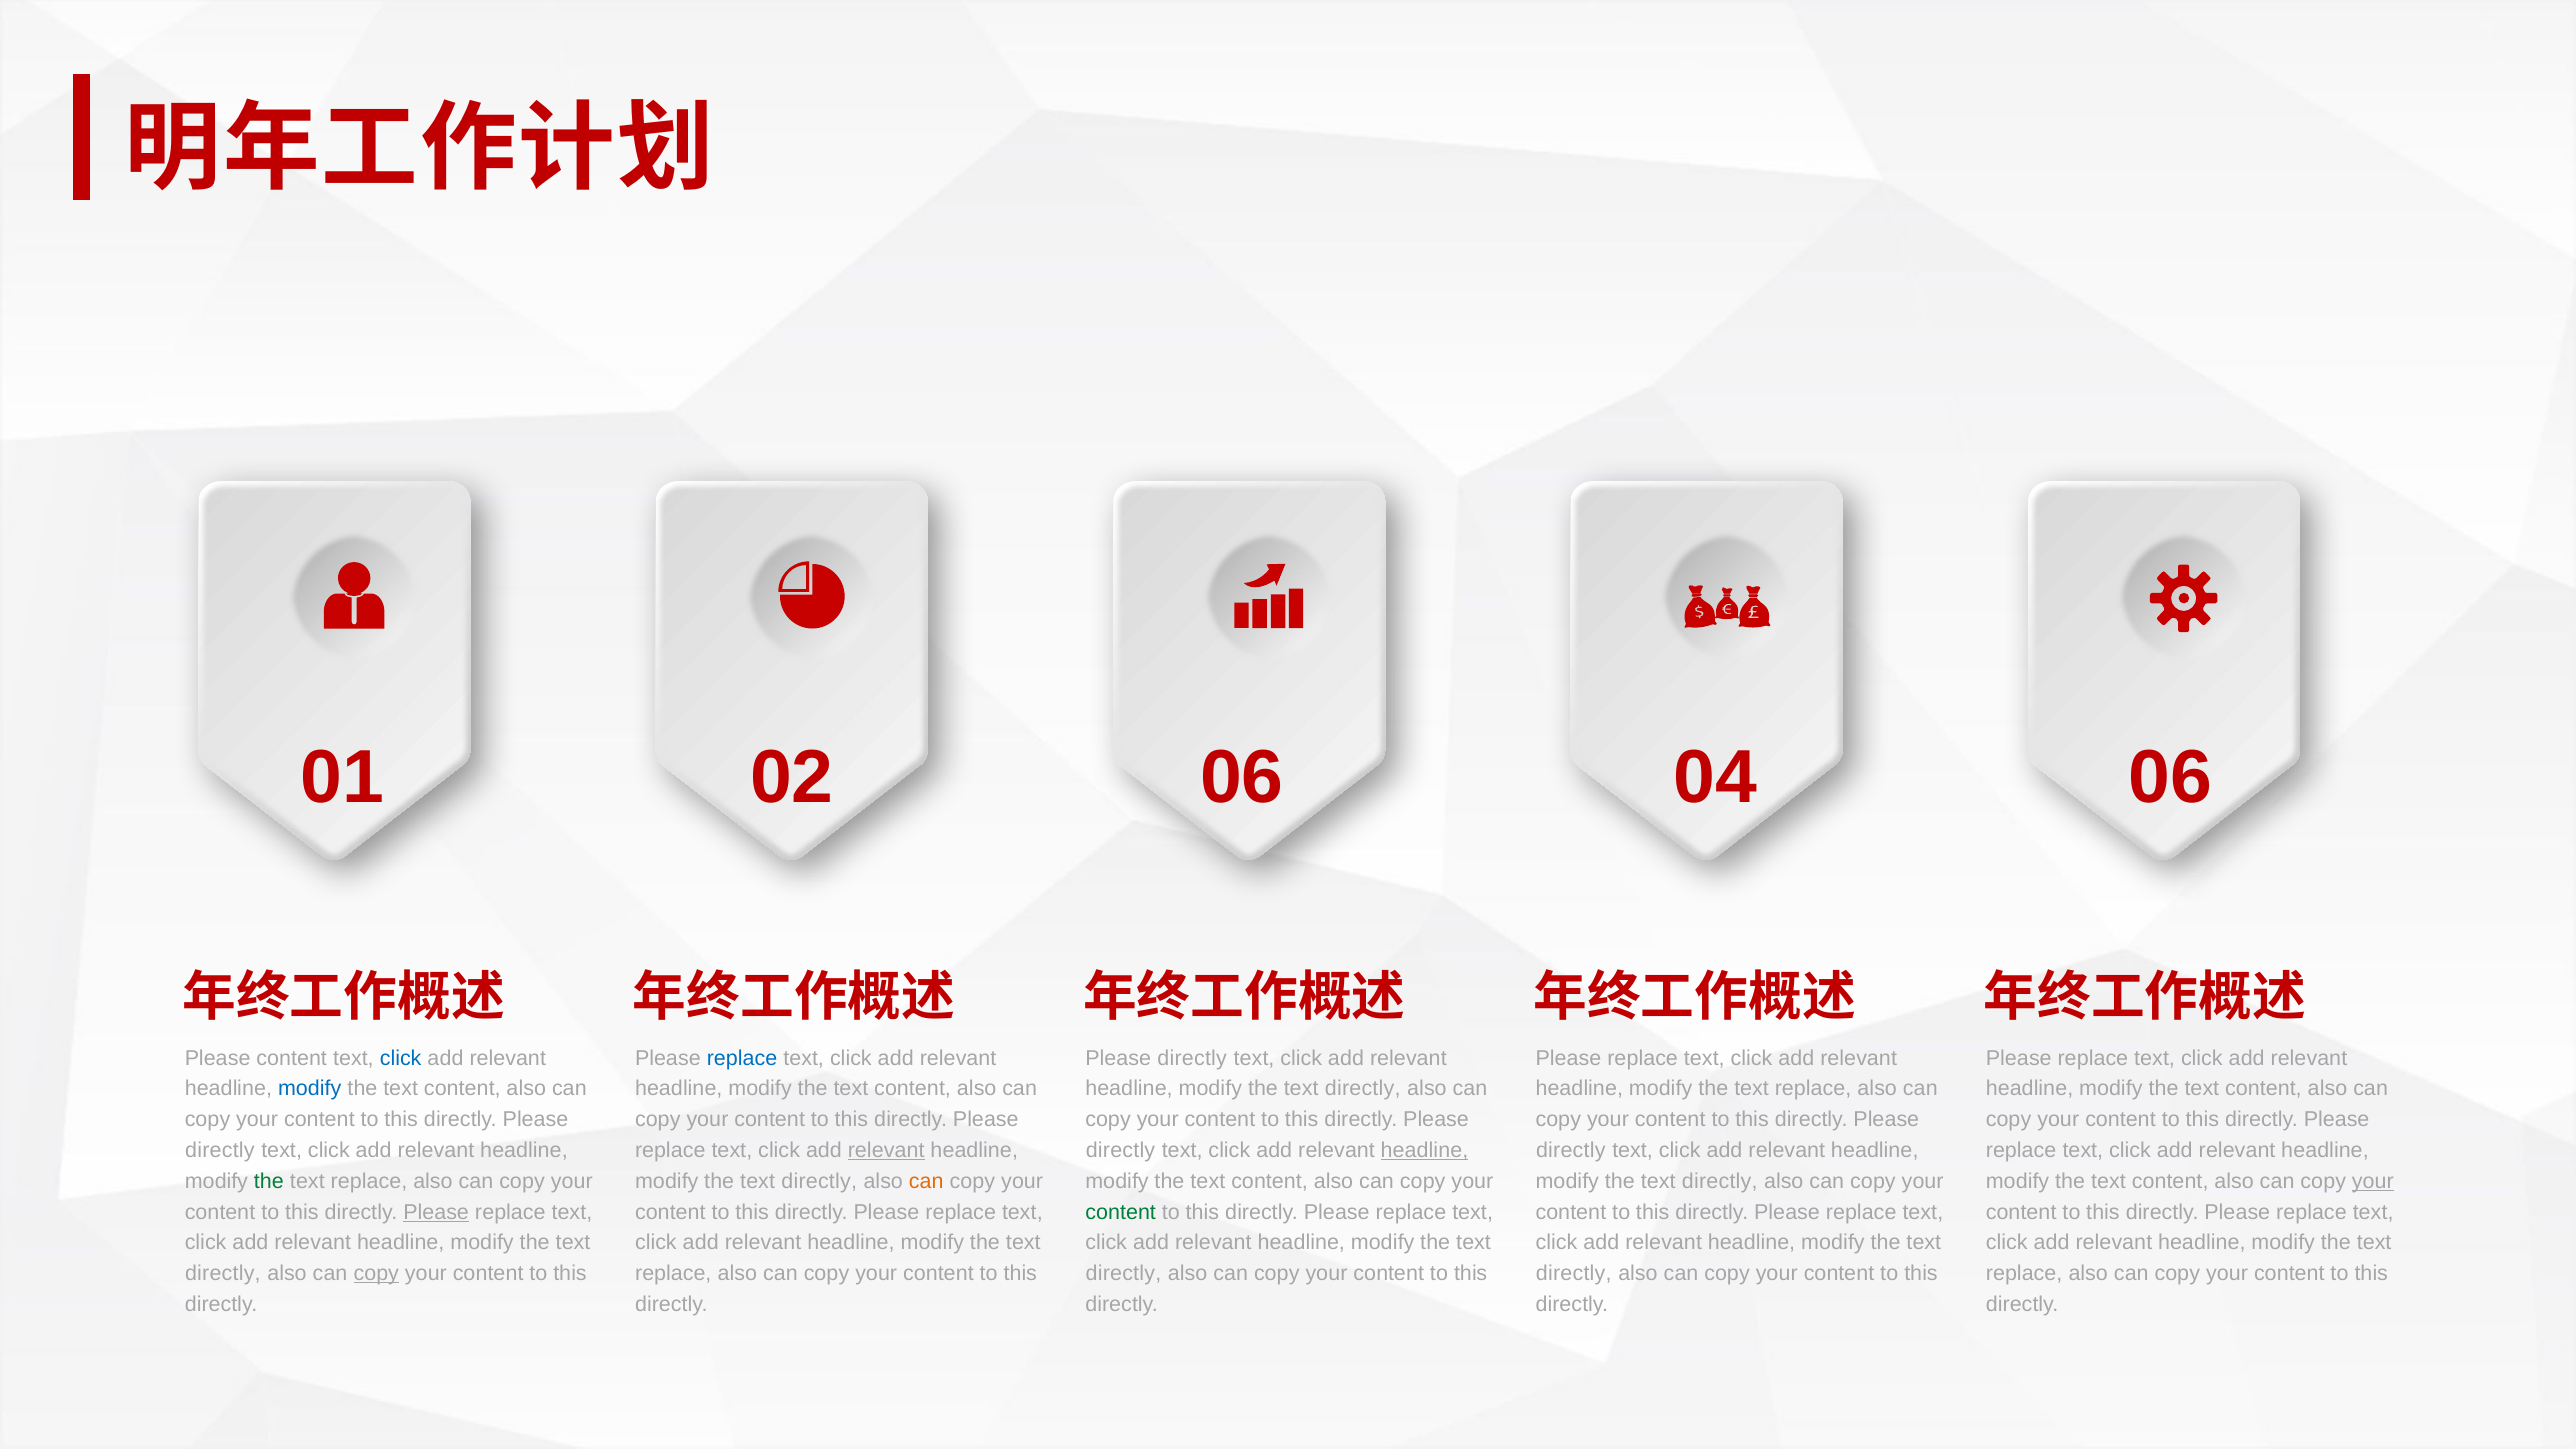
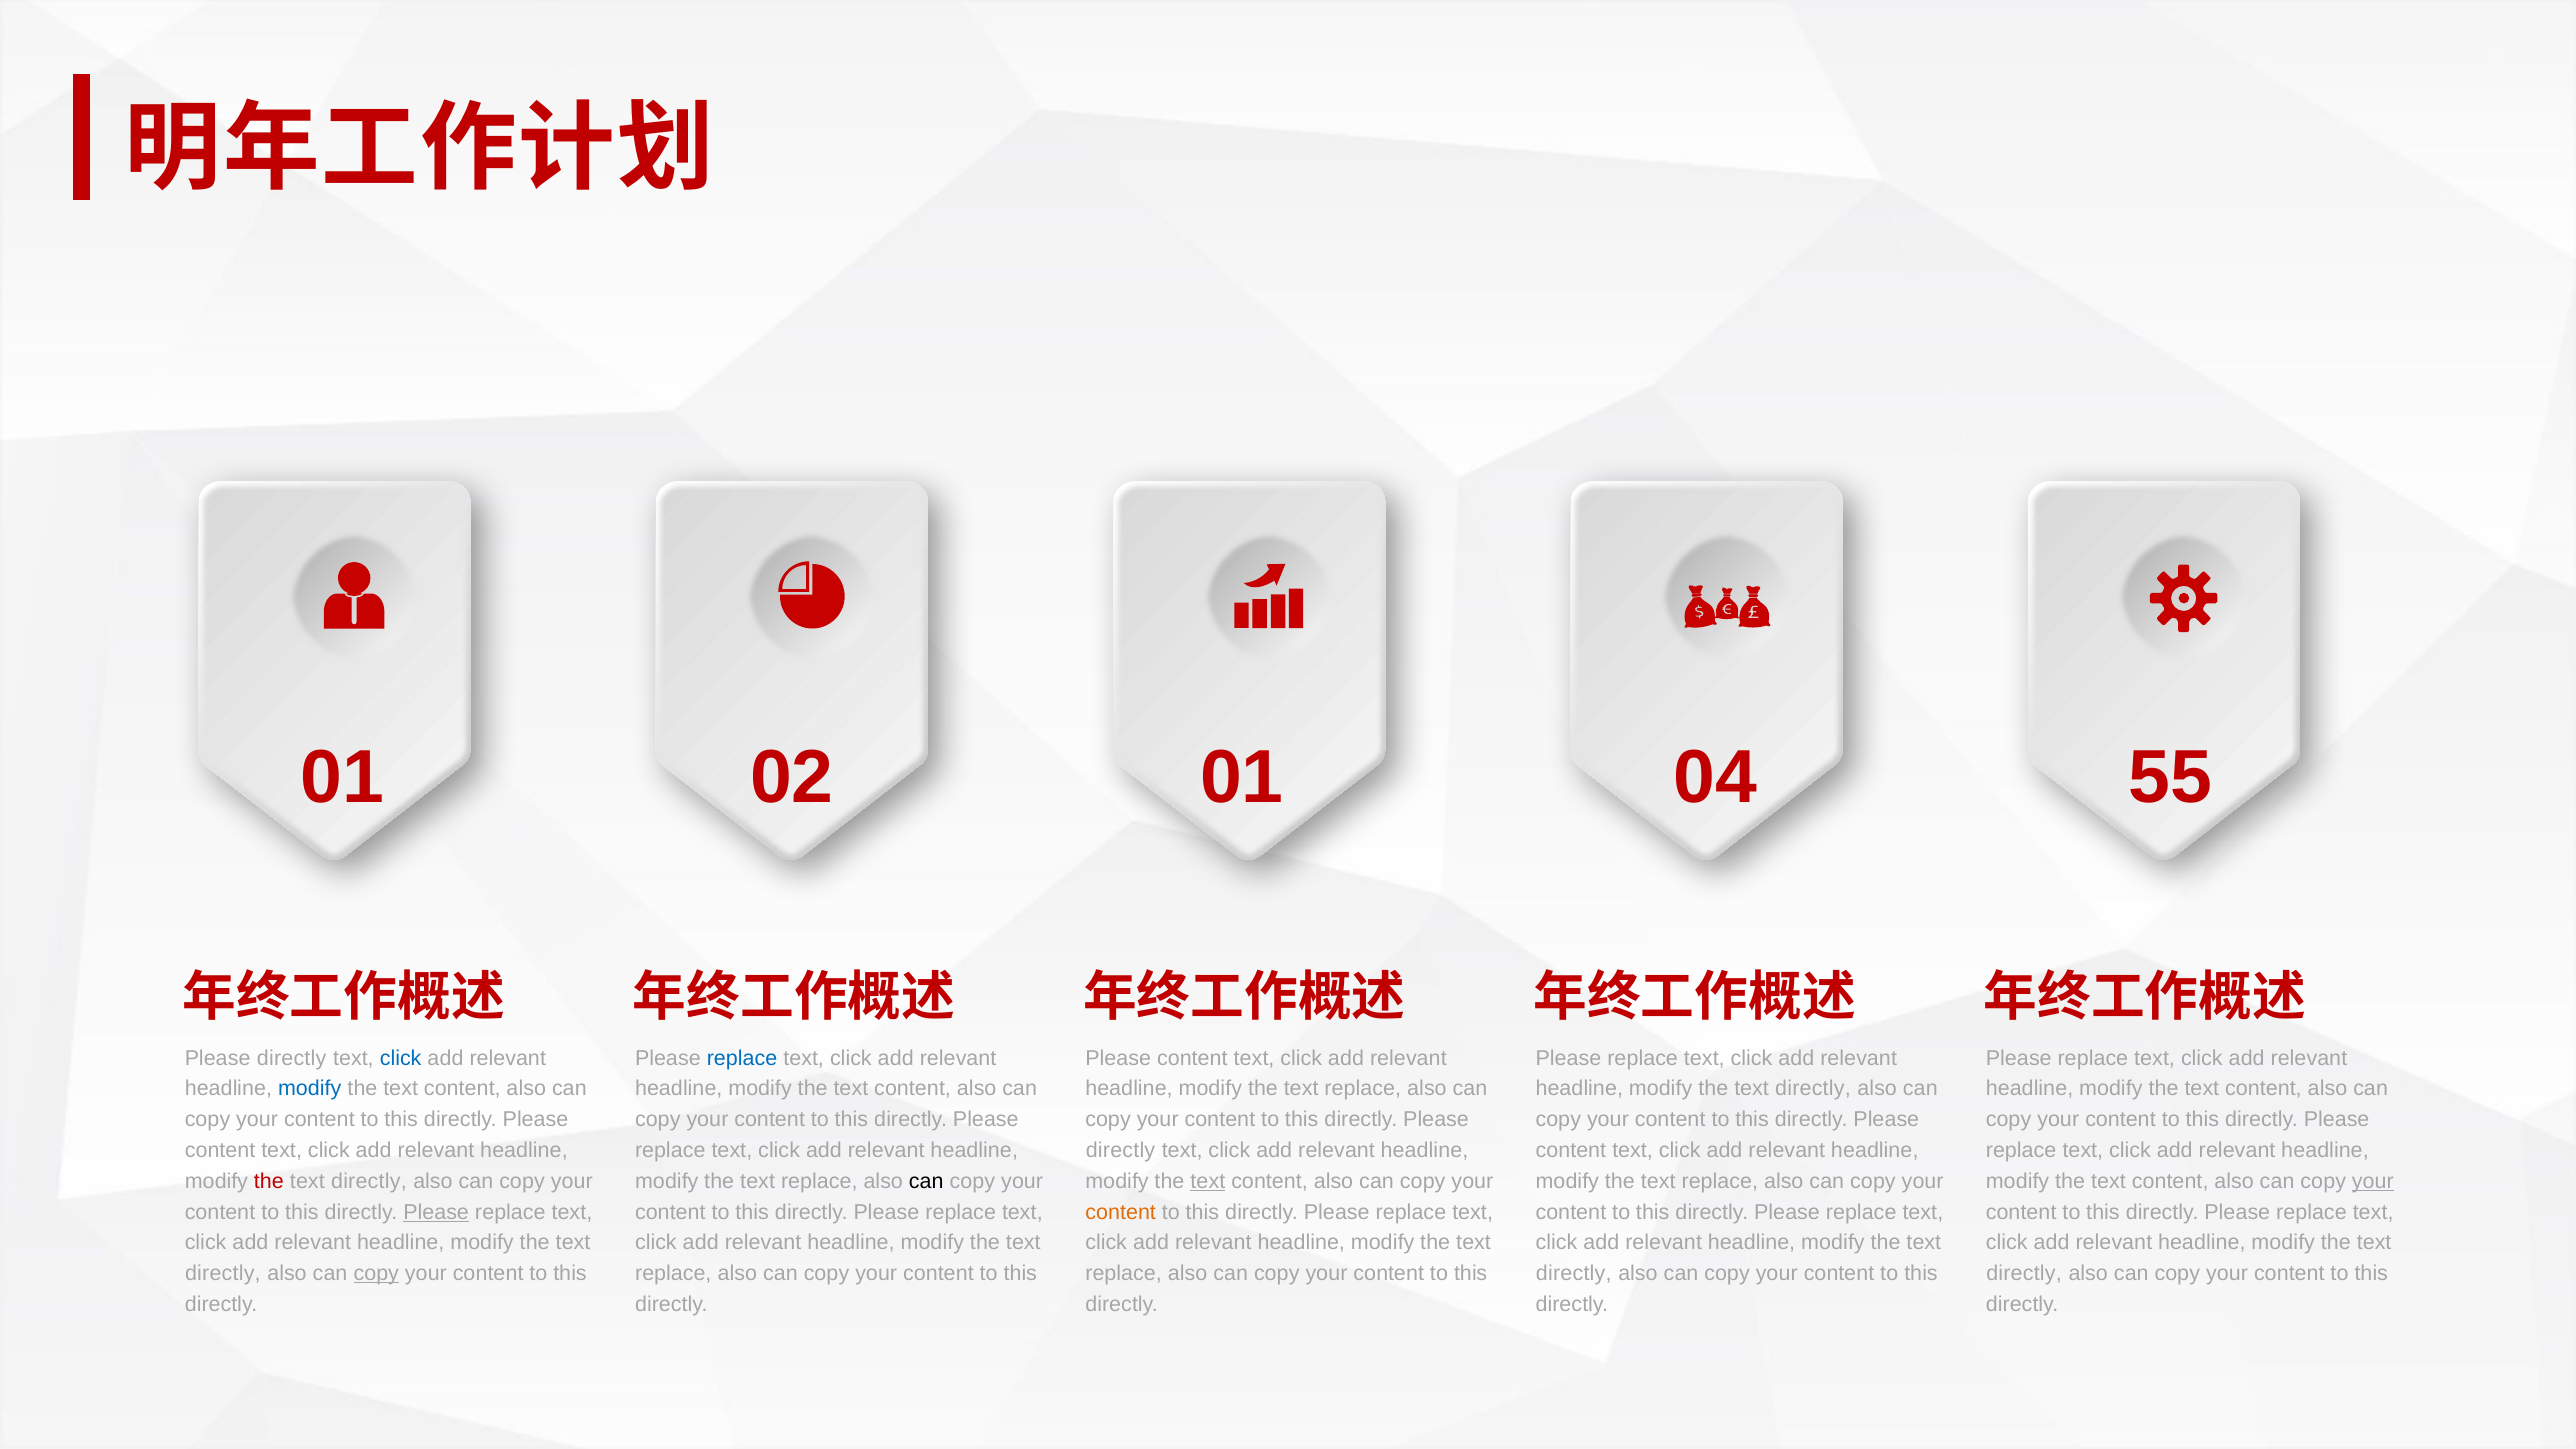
02 06: 06 -> 01 (1242, 778)
04 06: 06 -> 55 (2170, 778)
content: content -> directly (292, 1058)
directly: directly -> content (1192, 1058)
directly: directly -> replace (1363, 1089)
replace: replace -> directly (1813, 1089)
directly: directly -> content (220, 1150)
relevant underline: present -> none (886, 1150)
headline underline: present -> none (1424, 1150)
directly: directly -> content (1571, 1150)
the colour: green -> red (269, 1181)
replace: replace -> directly (369, 1181)
directly: directly -> replace (819, 1181)
can colour: orange -> black (926, 1181)
text underline: none -> present (1208, 1181)
directly: directly -> replace (1720, 1181)
content colour: green -> orange (1121, 1212)
directly: directly -> replace (1124, 1274)
replace: replace -> directly (2024, 1274)
